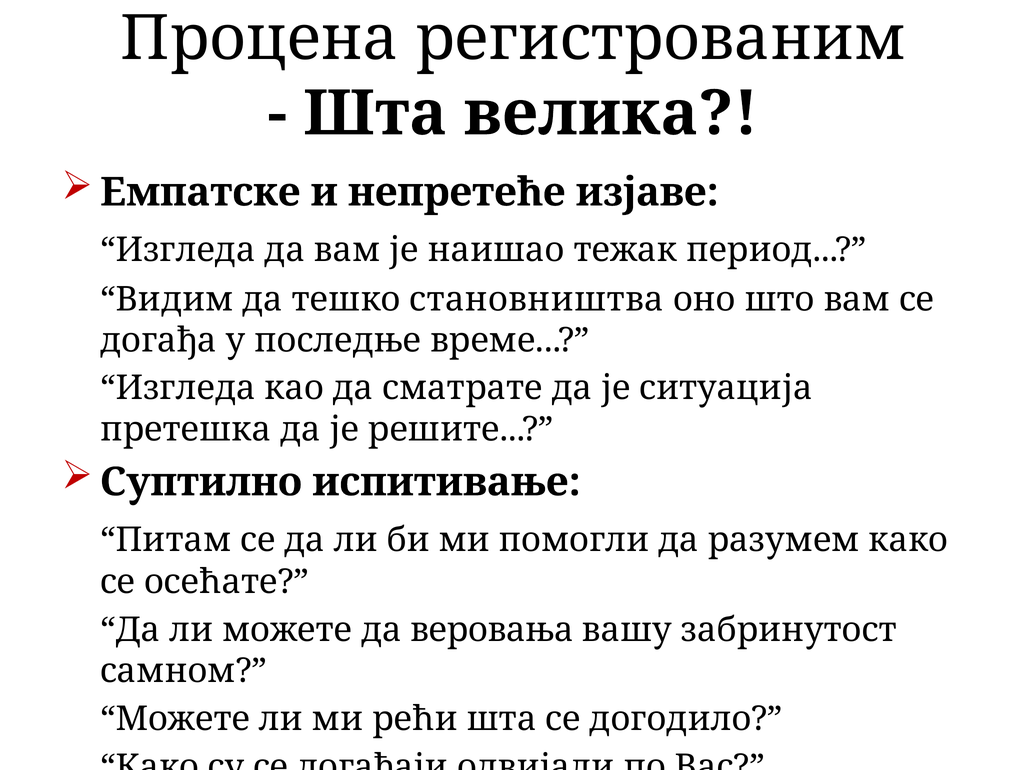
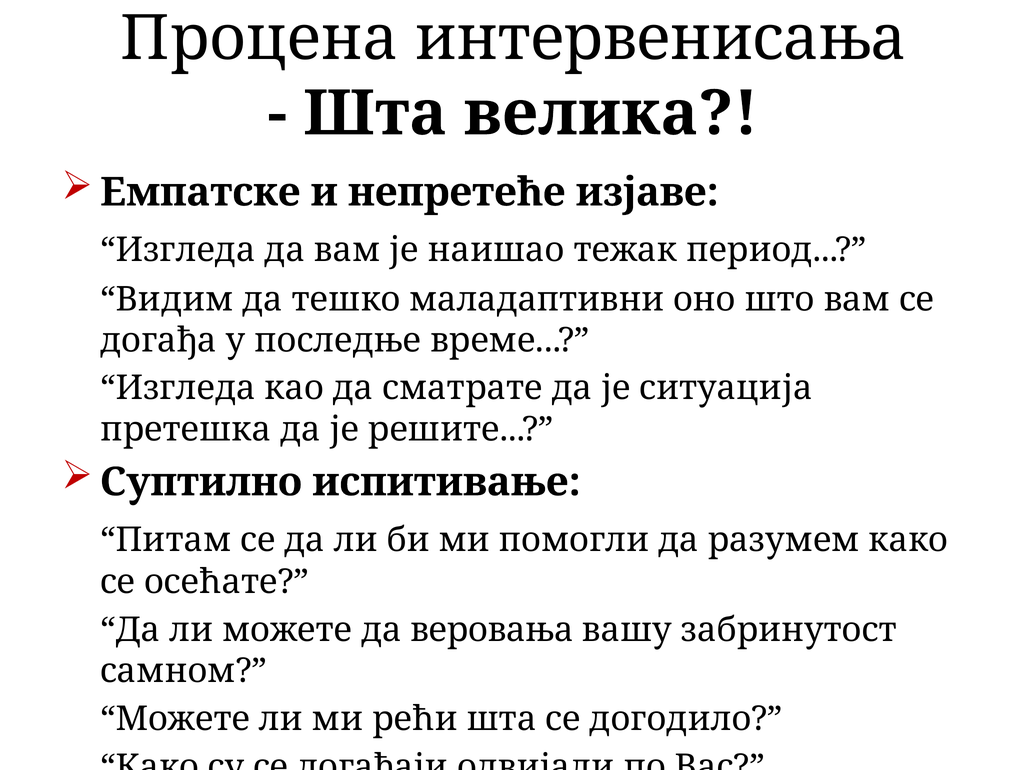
регистрованим: регистрованим -> интервенисања (661, 38)
становништва: становништва -> маладаптивни (537, 299)
